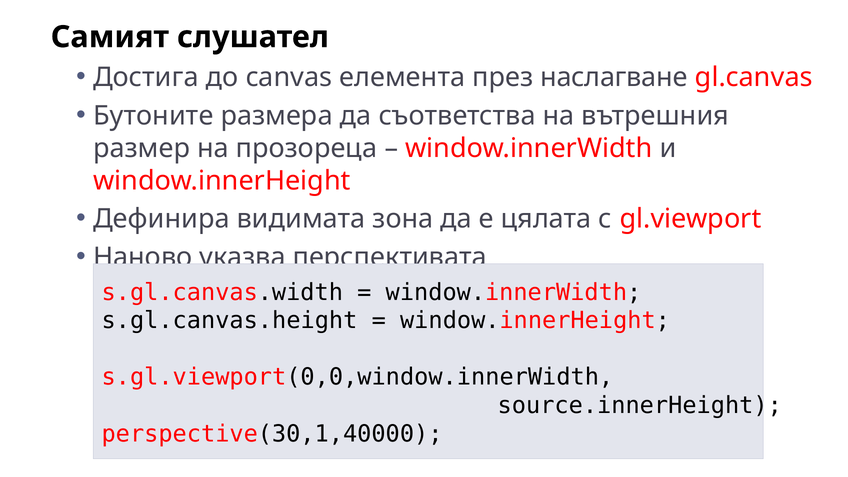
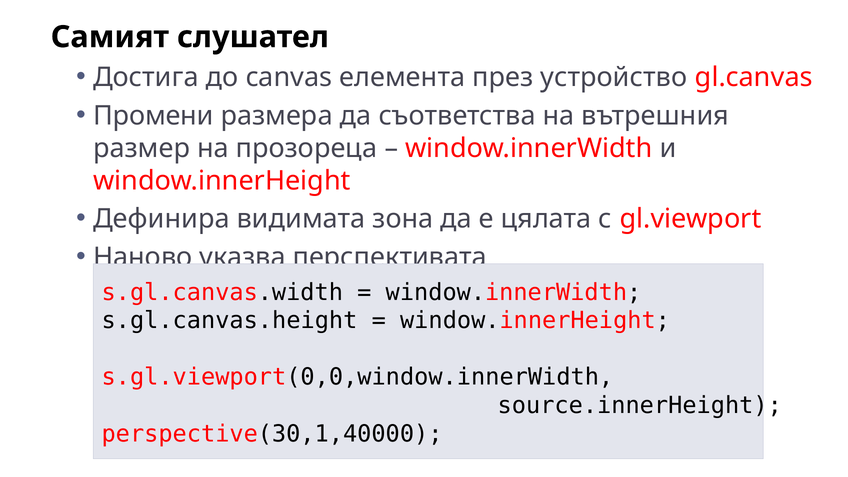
наслагване: наслагване -> устройство (614, 77)
Бутоните: Бутоните -> Промени (153, 116)
